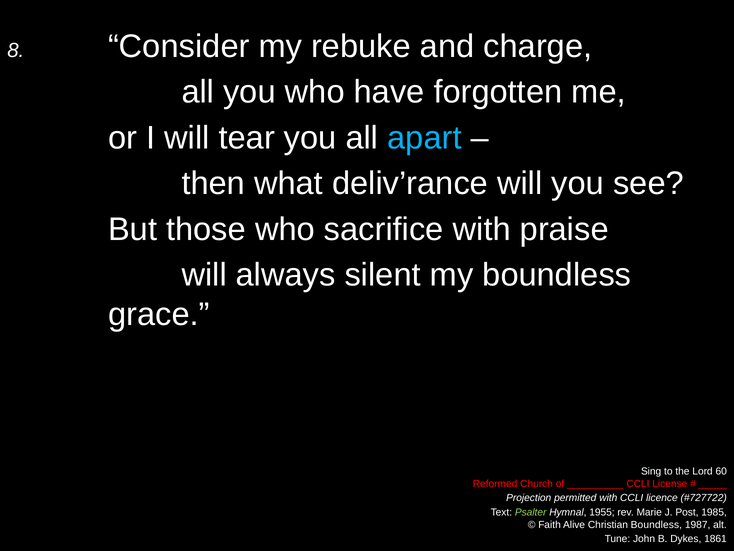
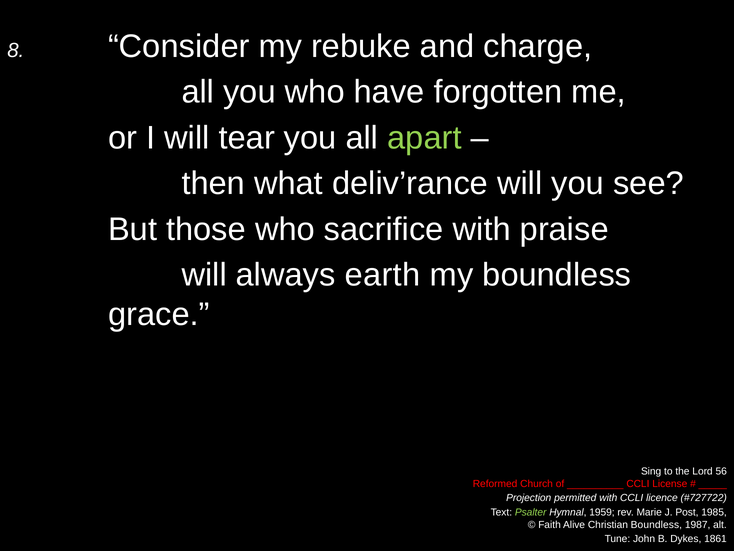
apart colour: light blue -> light green (424, 138)
silent: silent -> earth (383, 275)
60: 60 -> 56 (721, 471)
1955: 1955 -> 1959 (602, 512)
